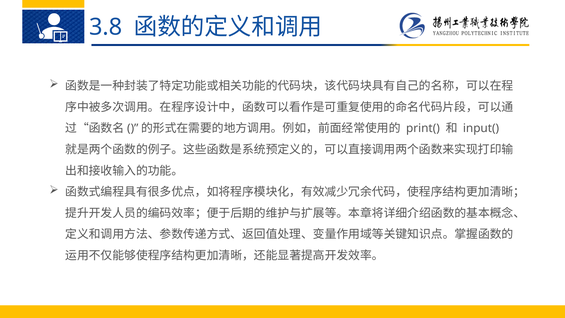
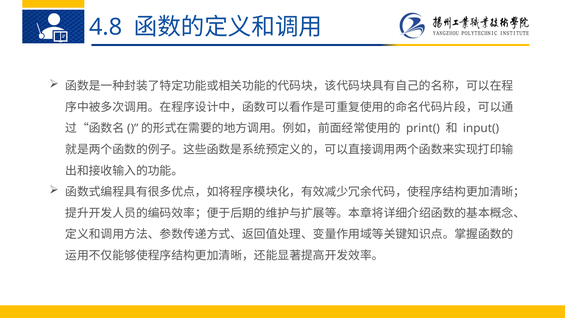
3.8: 3.8 -> 4.8 (106, 27)
